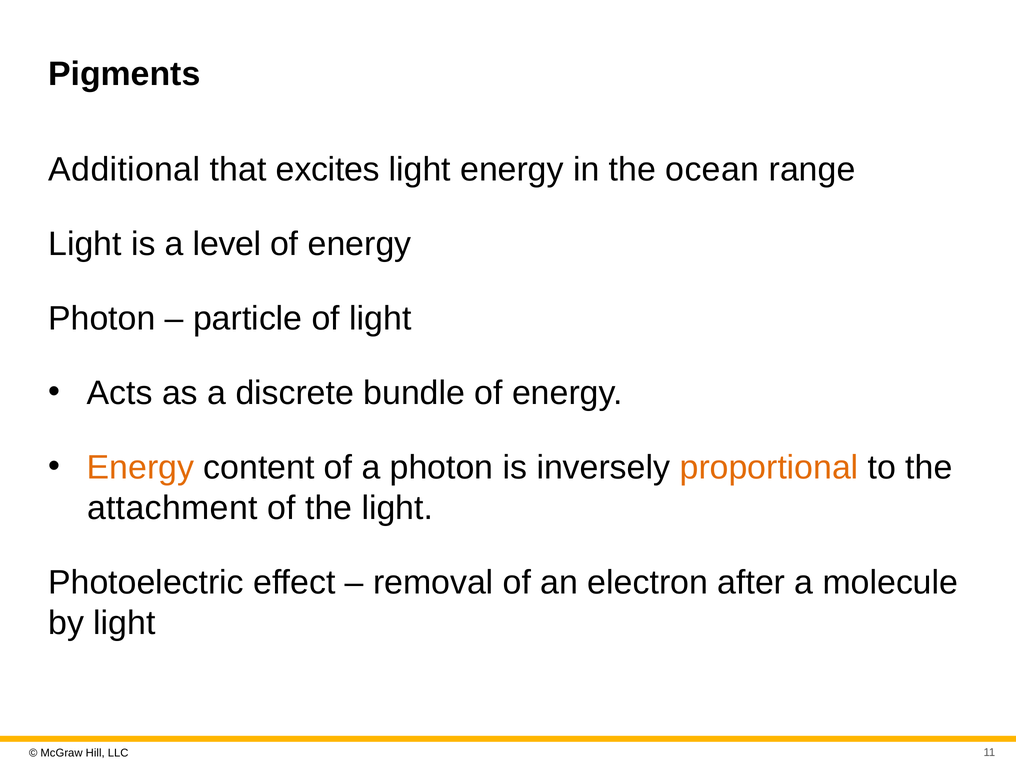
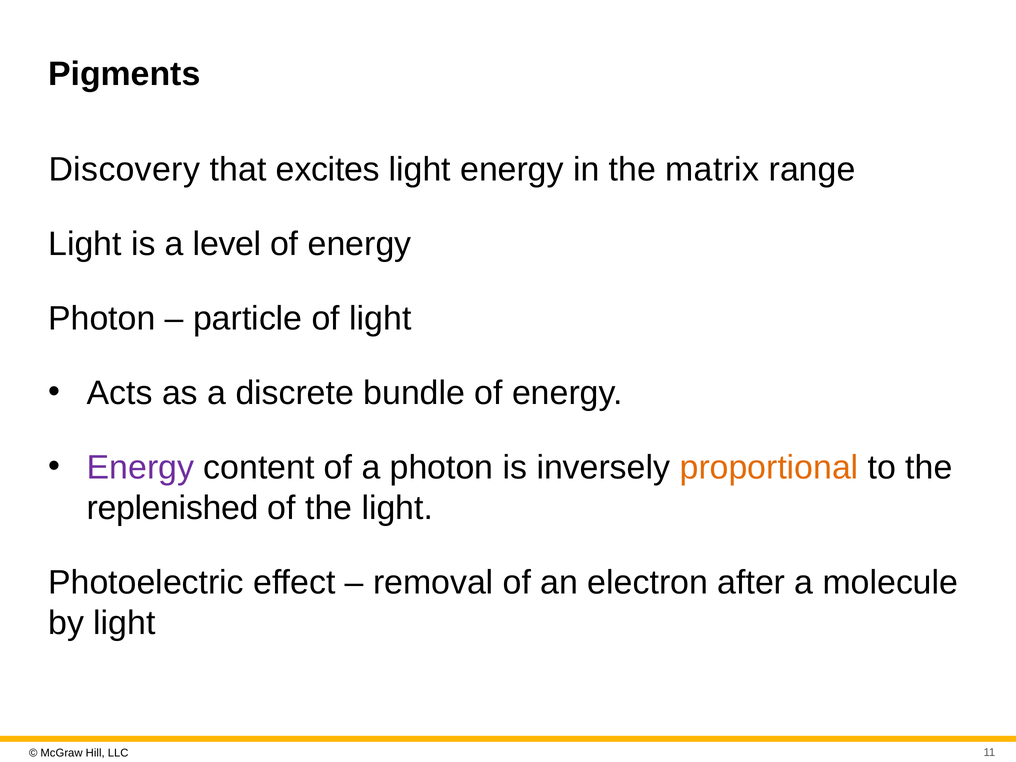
Additional: Additional -> Discovery (124, 170)
ocean: ocean -> matrix (712, 170)
Energy colour: orange -> purple (140, 468)
attachment: attachment -> replenished (173, 508)
